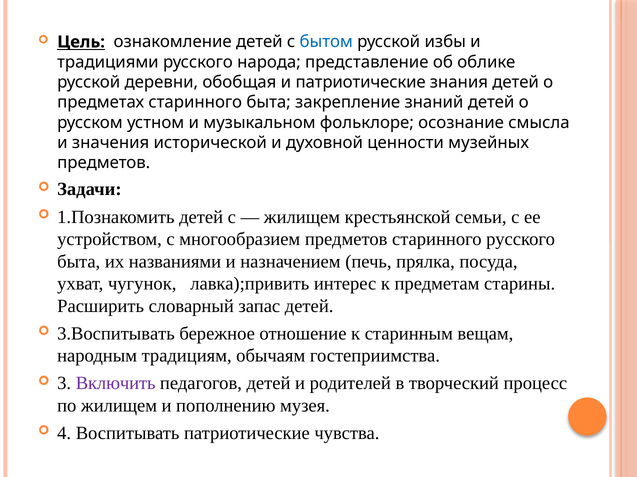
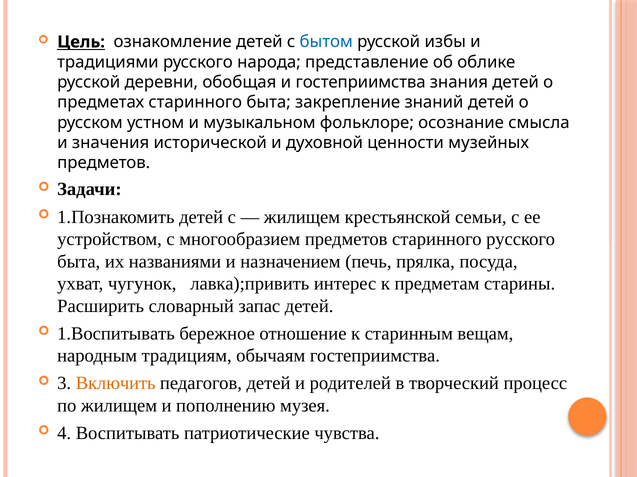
и патриотические: патриотические -> гостеприимства (361, 82)
3.Воспитывать: 3.Воспитывать -> 1.Воспитывать (116, 334)
Включить colour: purple -> orange (116, 384)
